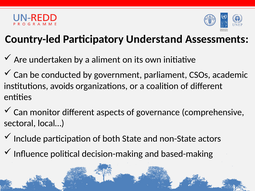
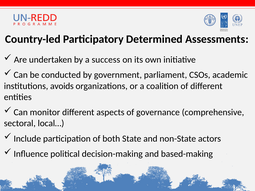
Understand: Understand -> Determined (154, 39)
aliment: aliment -> success (106, 60)
